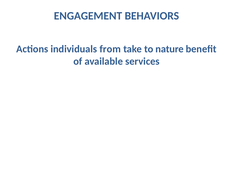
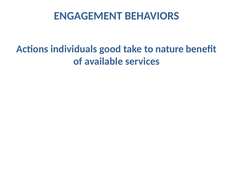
from: from -> good (110, 49)
